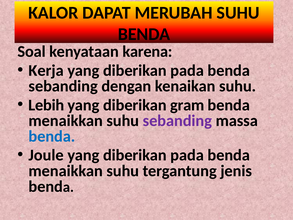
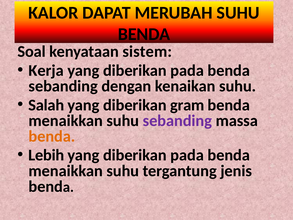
karena: karena -> sistem (147, 52)
Lebih: Lebih -> Salah (46, 105)
benda colour: blue -> orange (52, 136)
Joule: Joule -> Lebih (46, 155)
